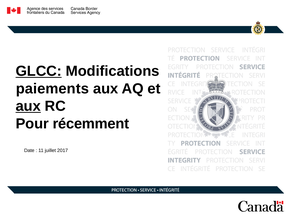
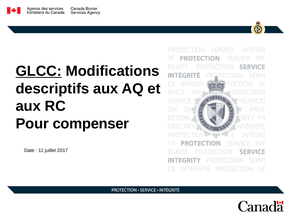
paiements: paiements -> descriptifs (52, 88)
aux underline: present -> none (28, 106)
récemment: récemment -> compenser (91, 123)
